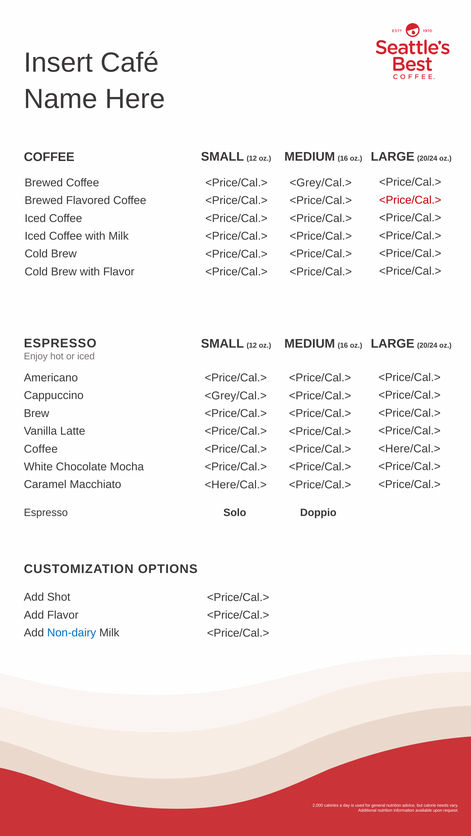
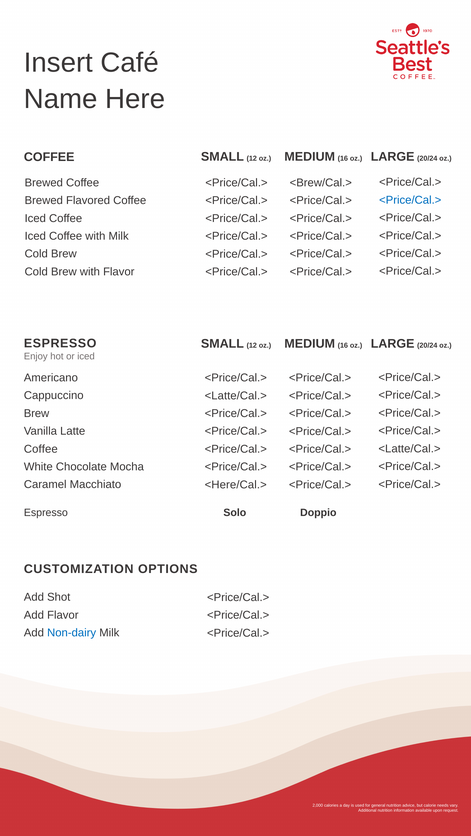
<Grey/Cal.>: <Grey/Cal.> -> <Brew/Cal.> (321, 182)
<Price/Cal.> colour: red -> blue (410, 200)
<Grey/Cal.>: <Grey/Cal.> -> <Latte/Cal.> (236, 395)
<Here/Cal.>: <Here/Cal.> -> <Latte/Cal.> (409, 448)
